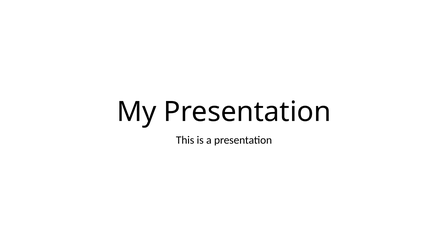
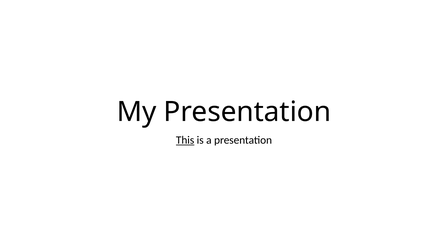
This underline: none -> present (185, 140)
